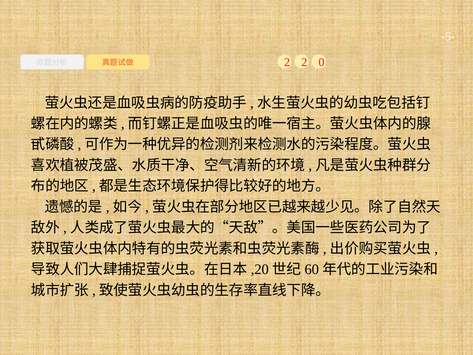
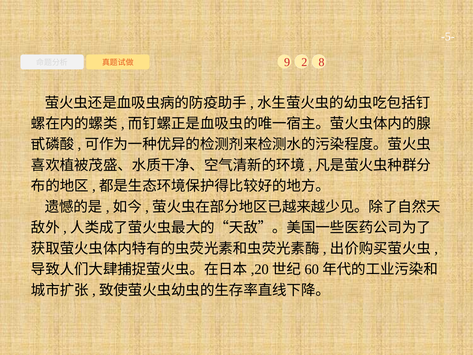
2: 2 -> 9 (287, 62)
0: 0 -> 8 (322, 62)
